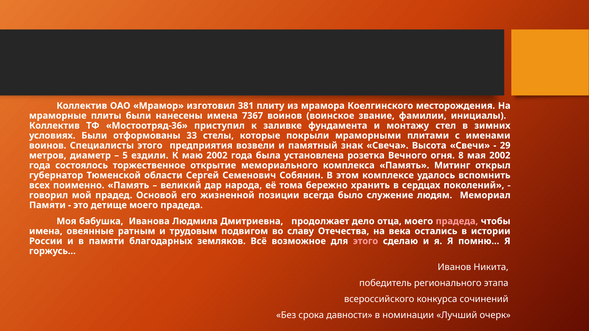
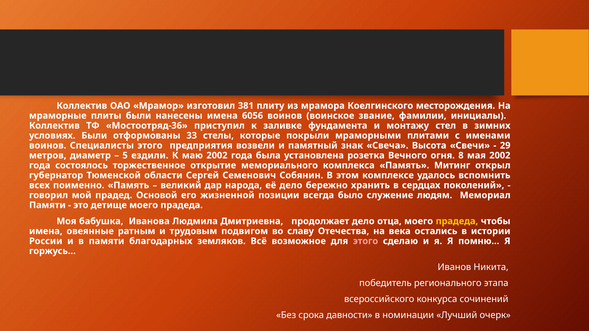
7367: 7367 -> 6056 (253, 116)
её тома: тома -> дело (291, 185)
прадеда colour: pink -> yellow (457, 221)
